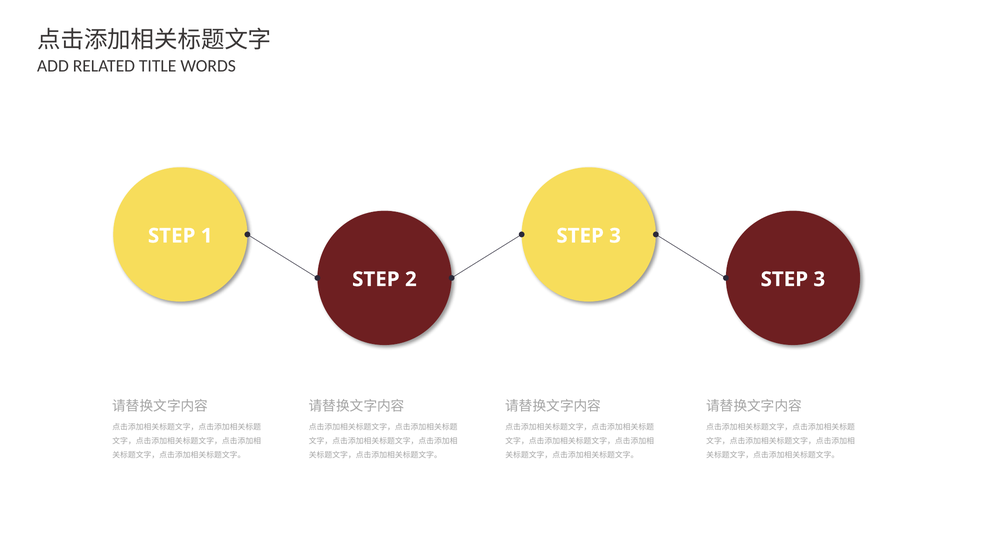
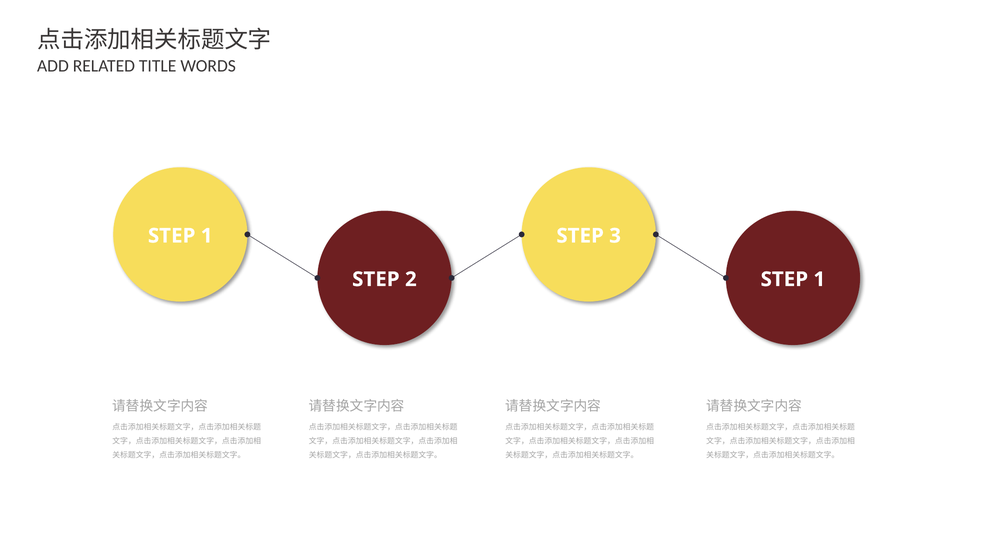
3: 3 -> 1 (819, 279)
